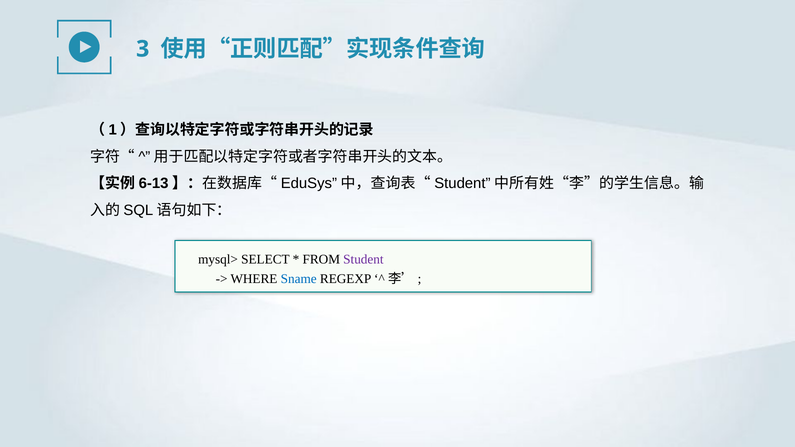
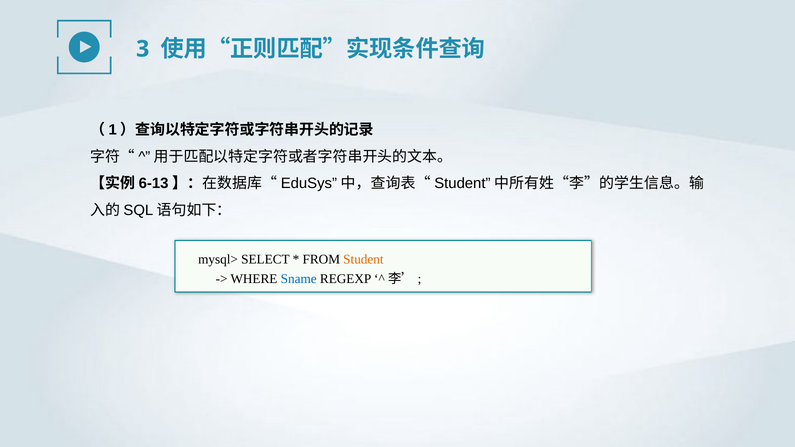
Student colour: purple -> orange (363, 259)
